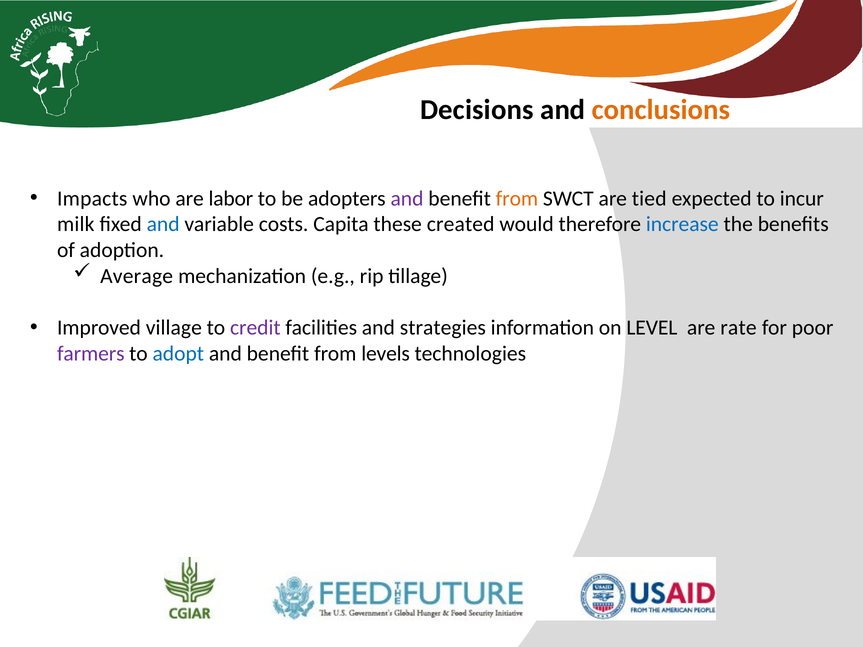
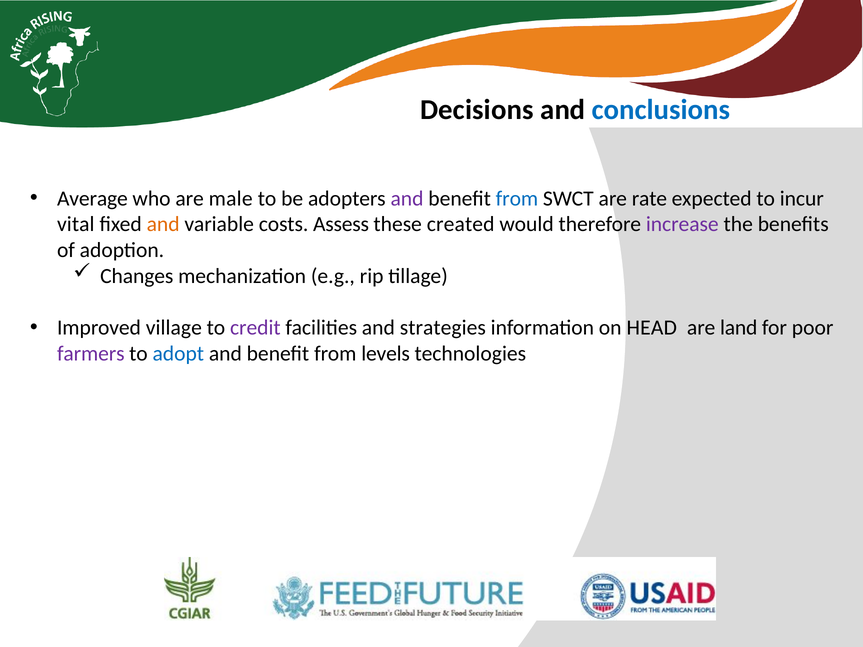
conclusions colour: orange -> blue (661, 110)
Impacts: Impacts -> Average (92, 198)
labor: labor -> male (231, 198)
from colour: orange -> blue (517, 198)
tied: tied -> rate (649, 198)
milk: milk -> vital (76, 224)
and colour: blue -> orange (163, 224)
Capita: Capita -> Assess (341, 224)
increase colour: blue -> purple (682, 224)
Average: Average -> Changes (137, 276)
LEVEL: LEVEL -> HEAD (652, 328)
rate: rate -> land (739, 328)
